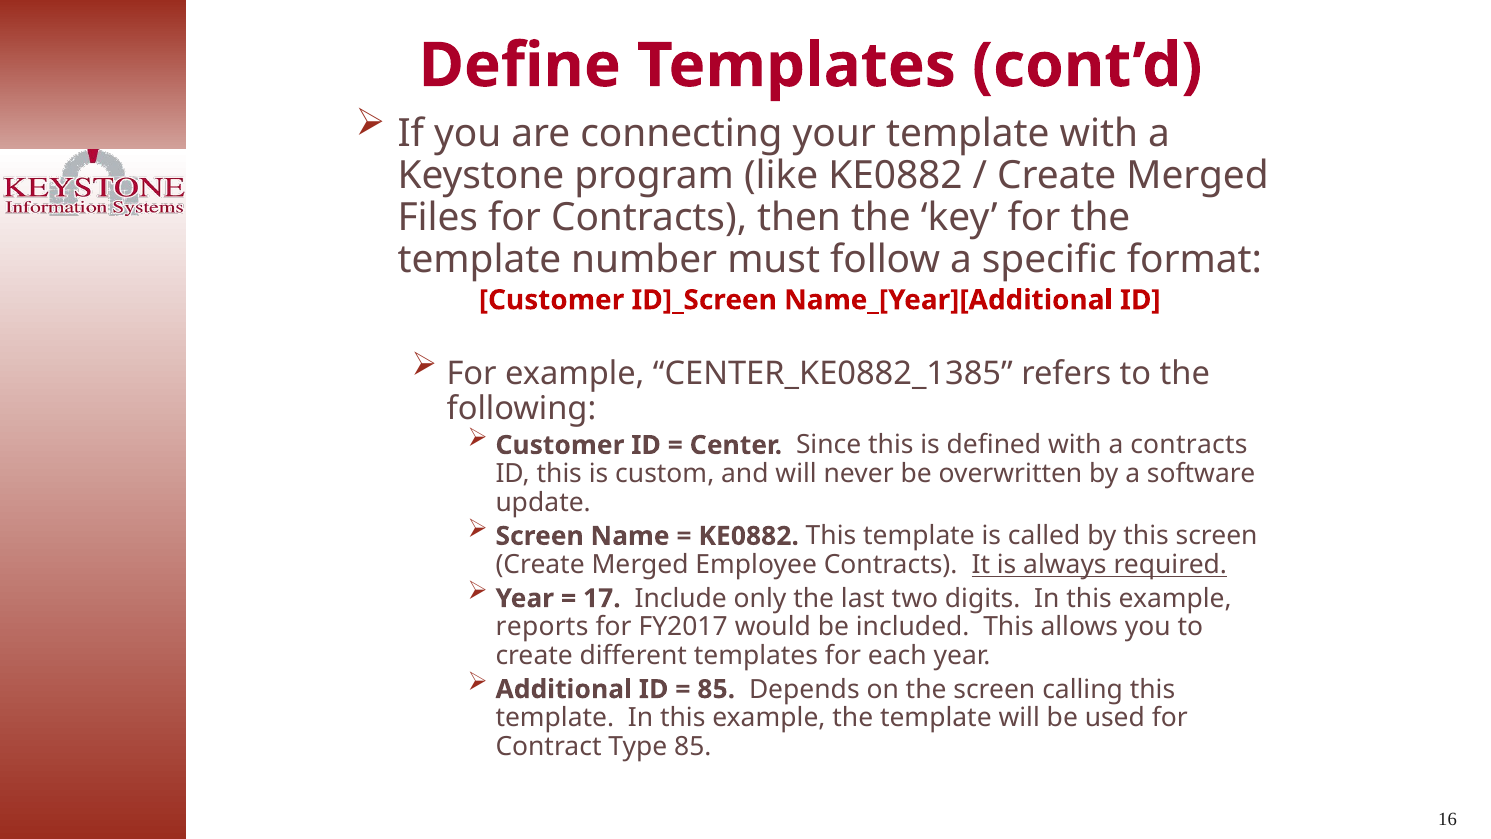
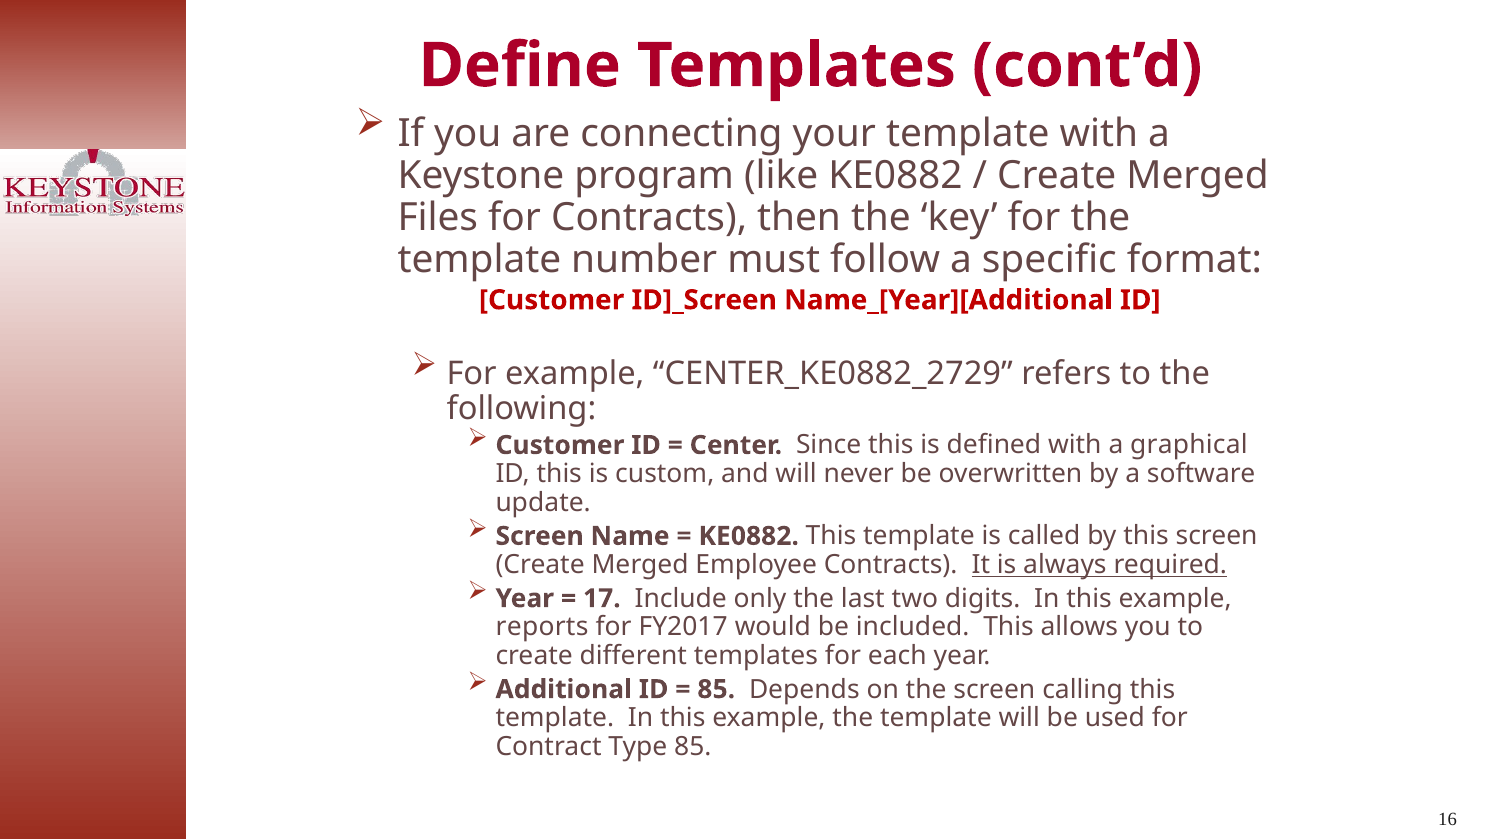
CENTER_KE0882_1385: CENTER_KE0882_1385 -> CENTER_KE0882_2729 (833, 374)
a contracts: contracts -> graphical (1189, 445)
